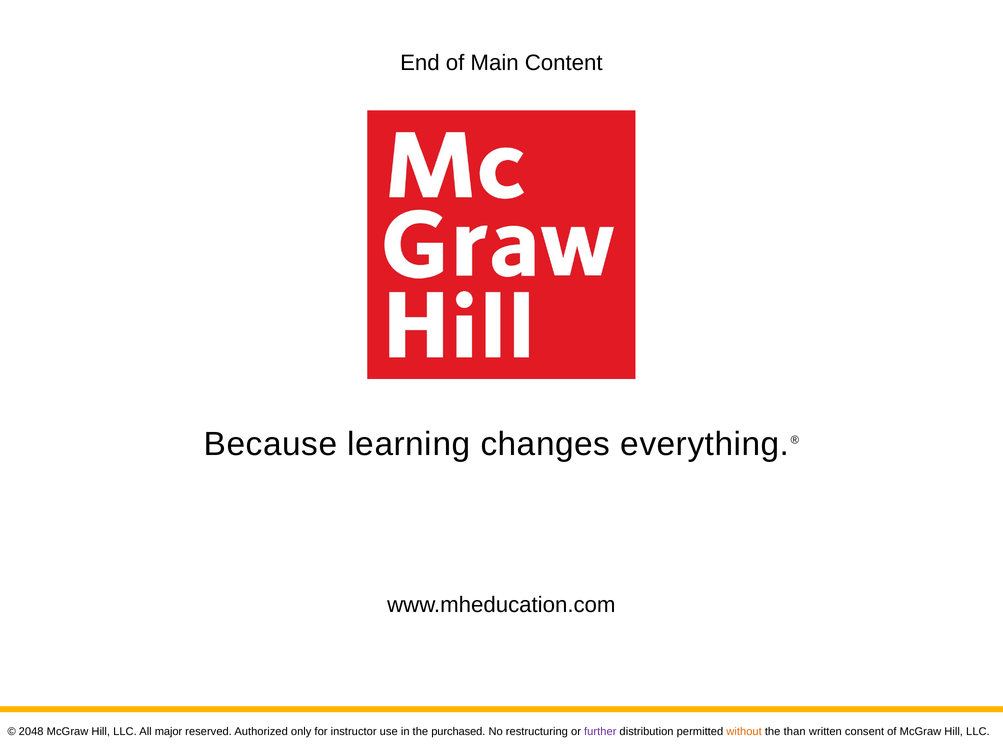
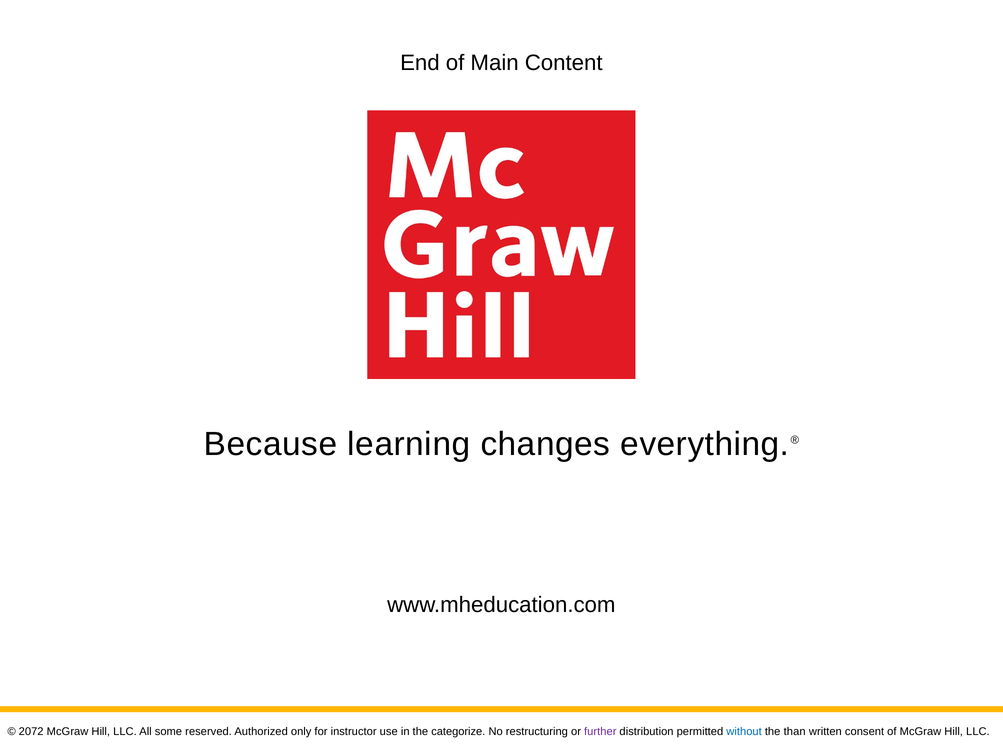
2048: 2048 -> 2072 (31, 731)
major: major -> some (168, 731)
purchased: purchased -> categorize (458, 731)
without colour: orange -> blue (744, 731)
